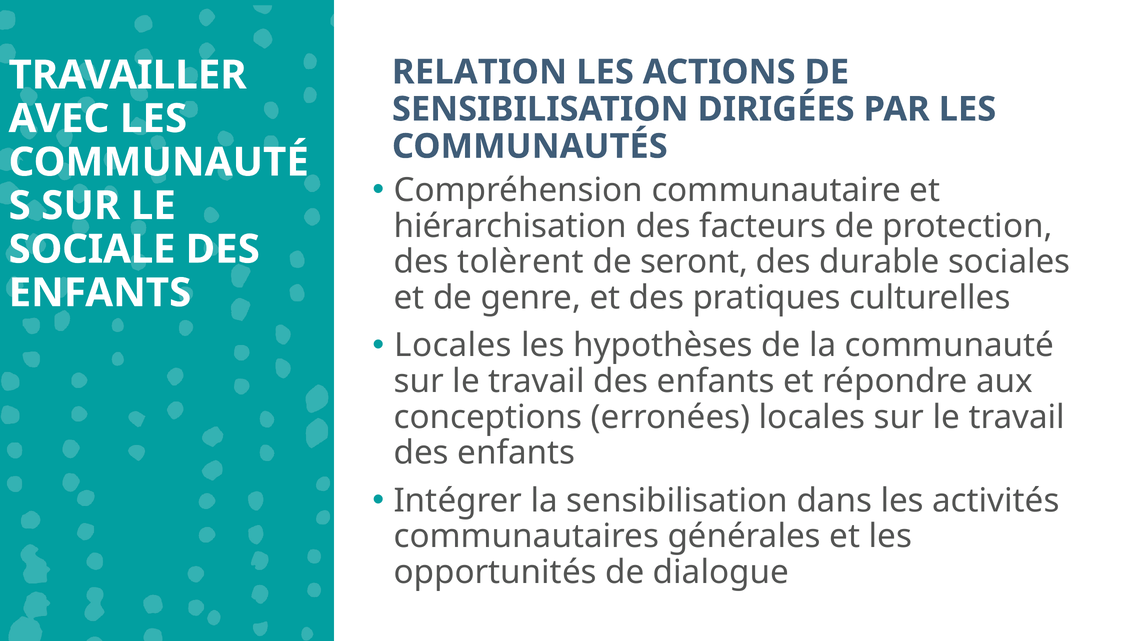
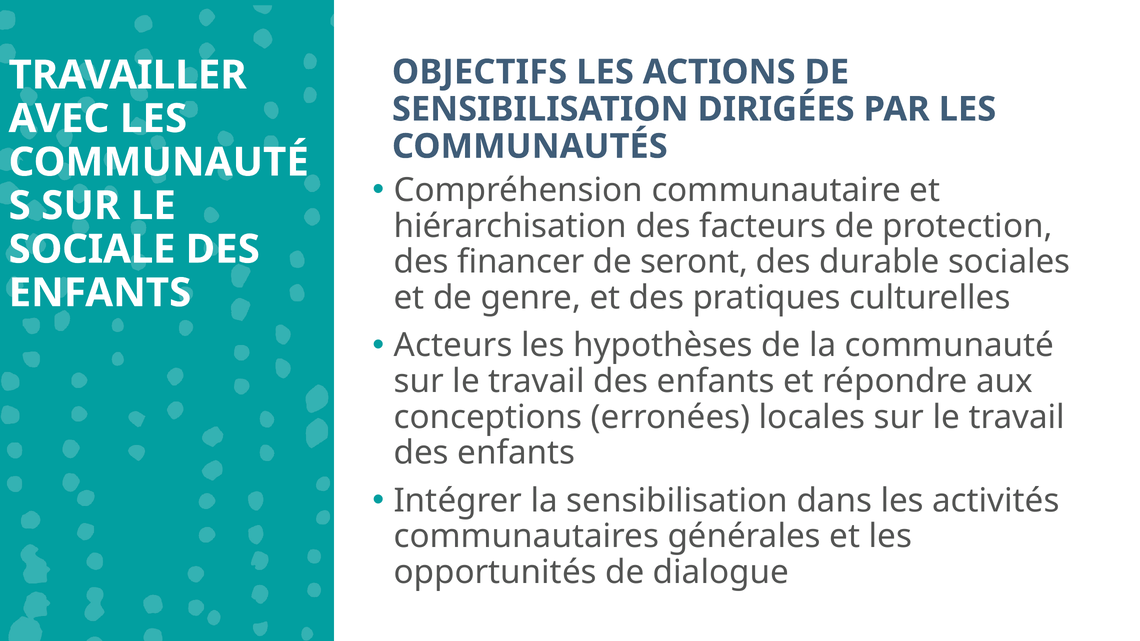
RELATION: RELATION -> OBJECTIFS (480, 72)
tolèrent: tolèrent -> financer (521, 262)
Locales: Locales -> Acteurs (453, 346)
